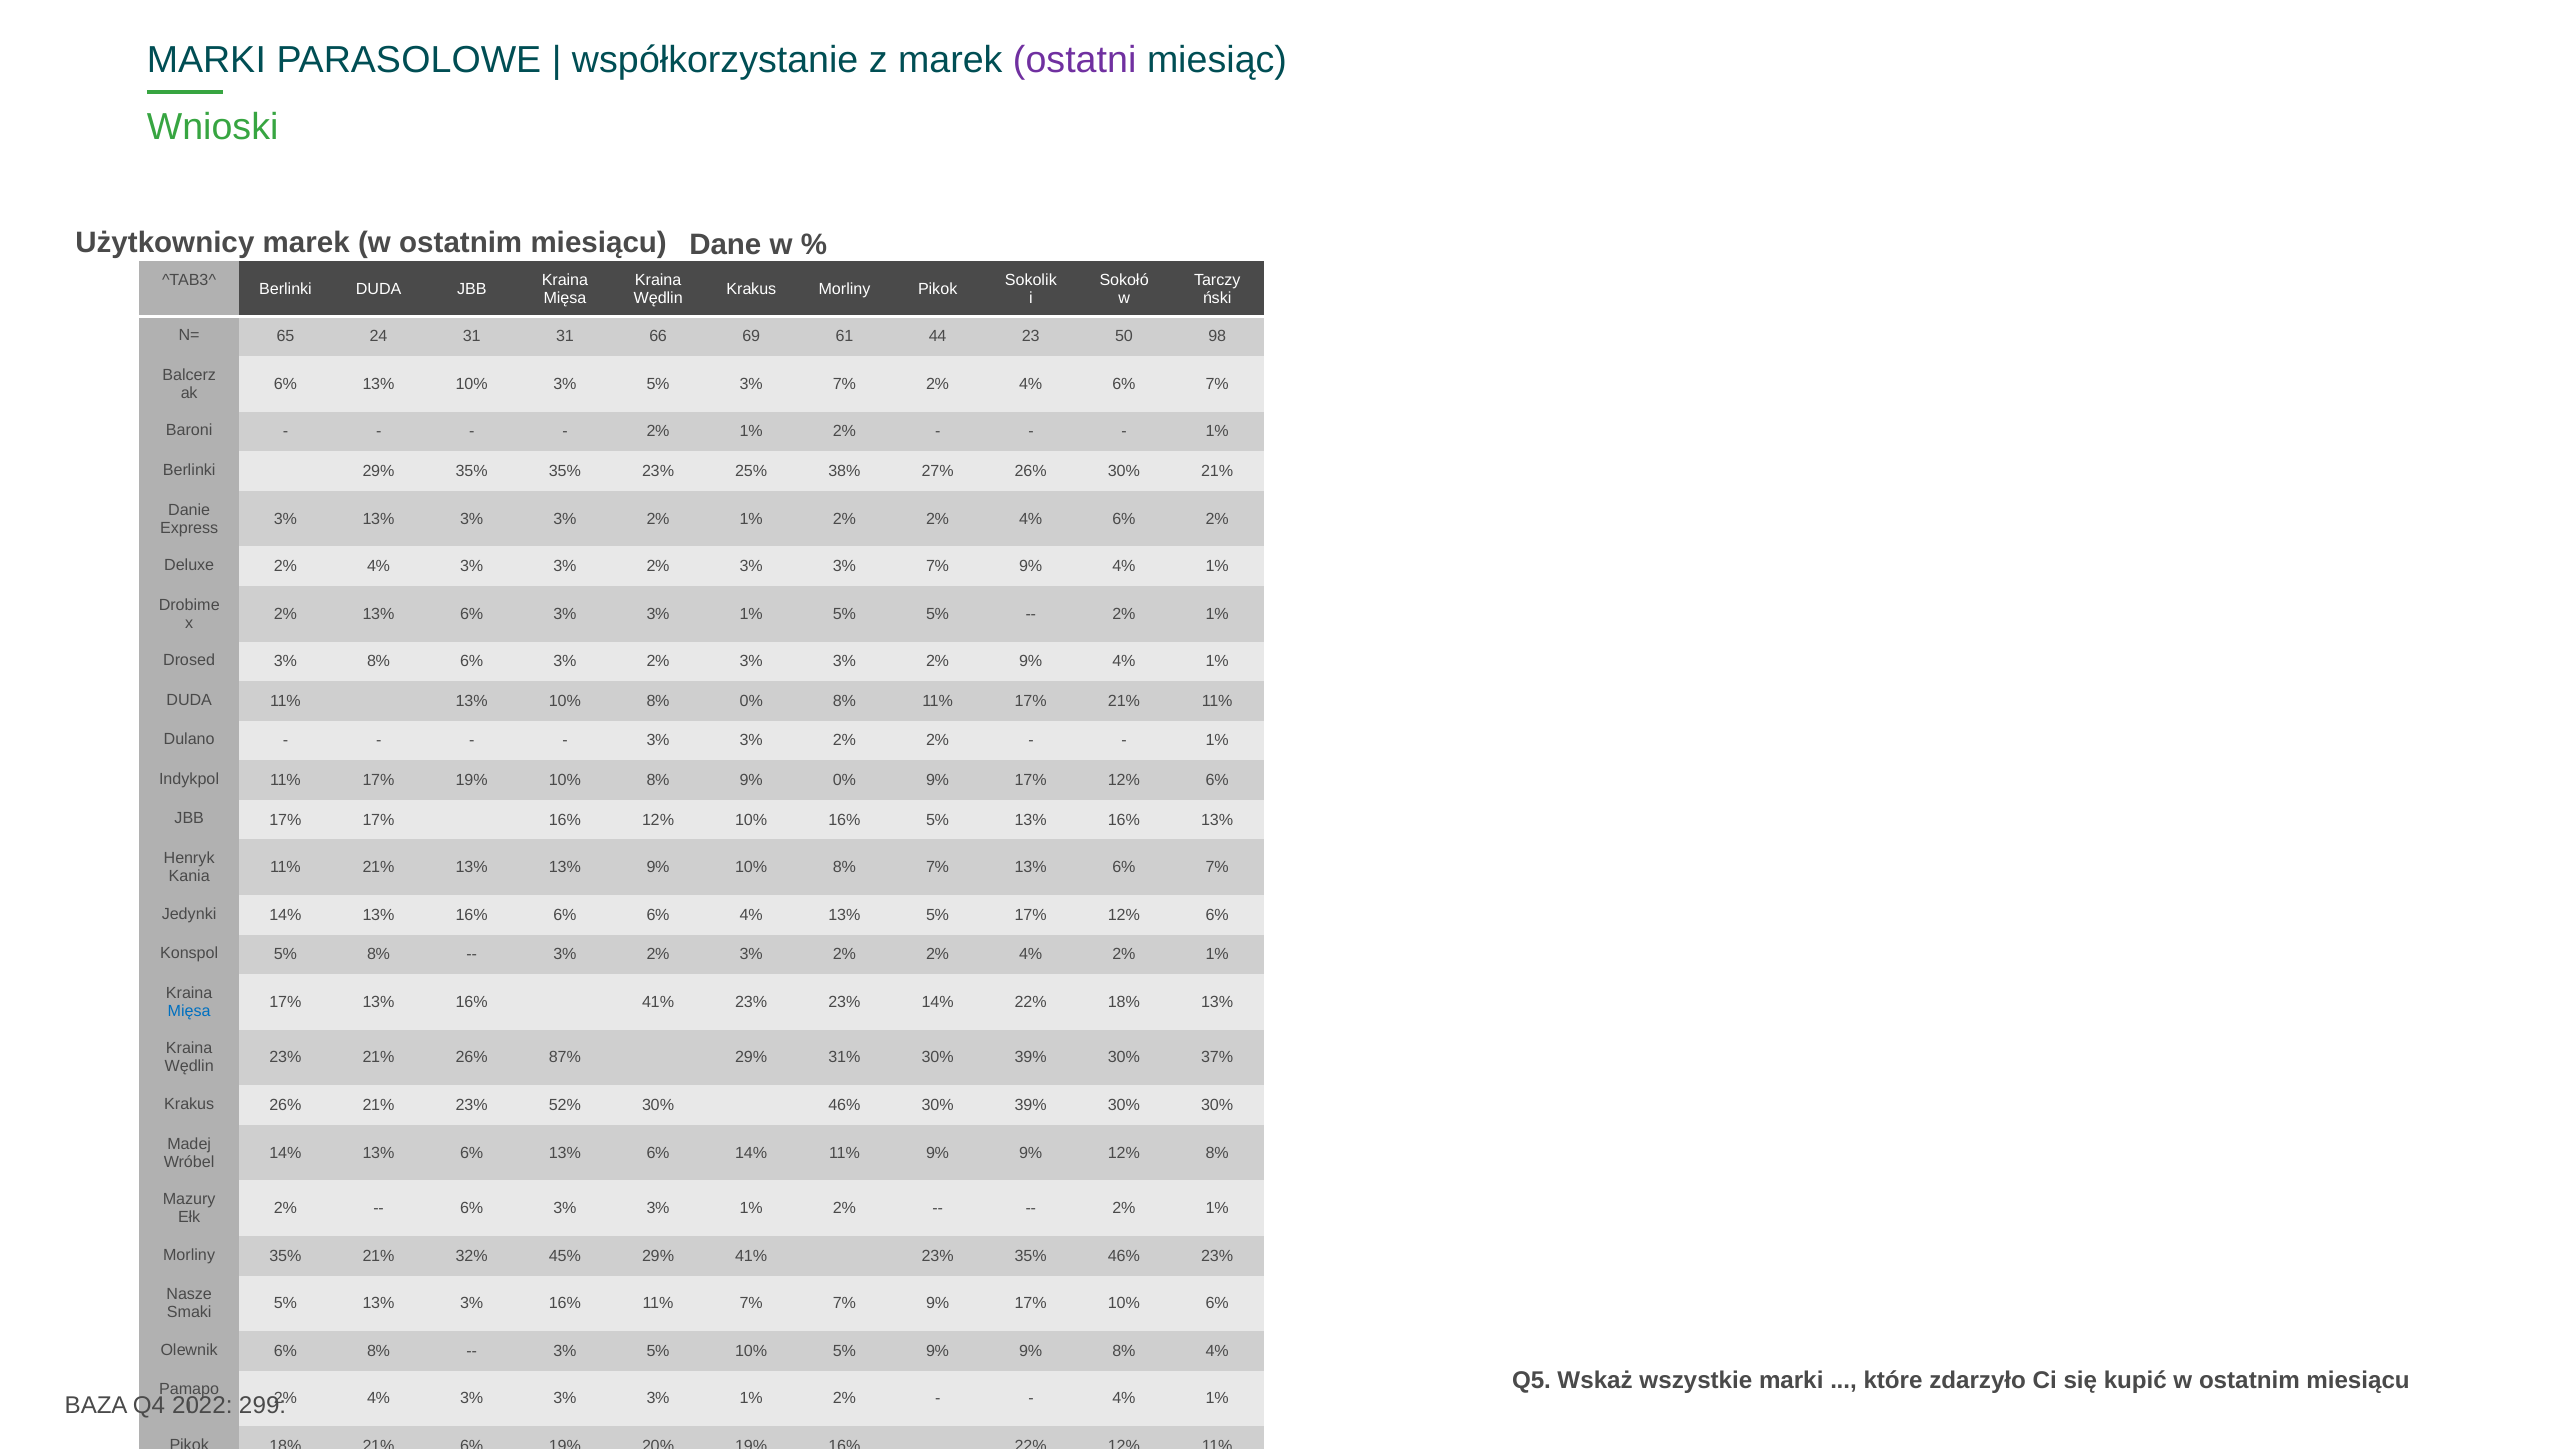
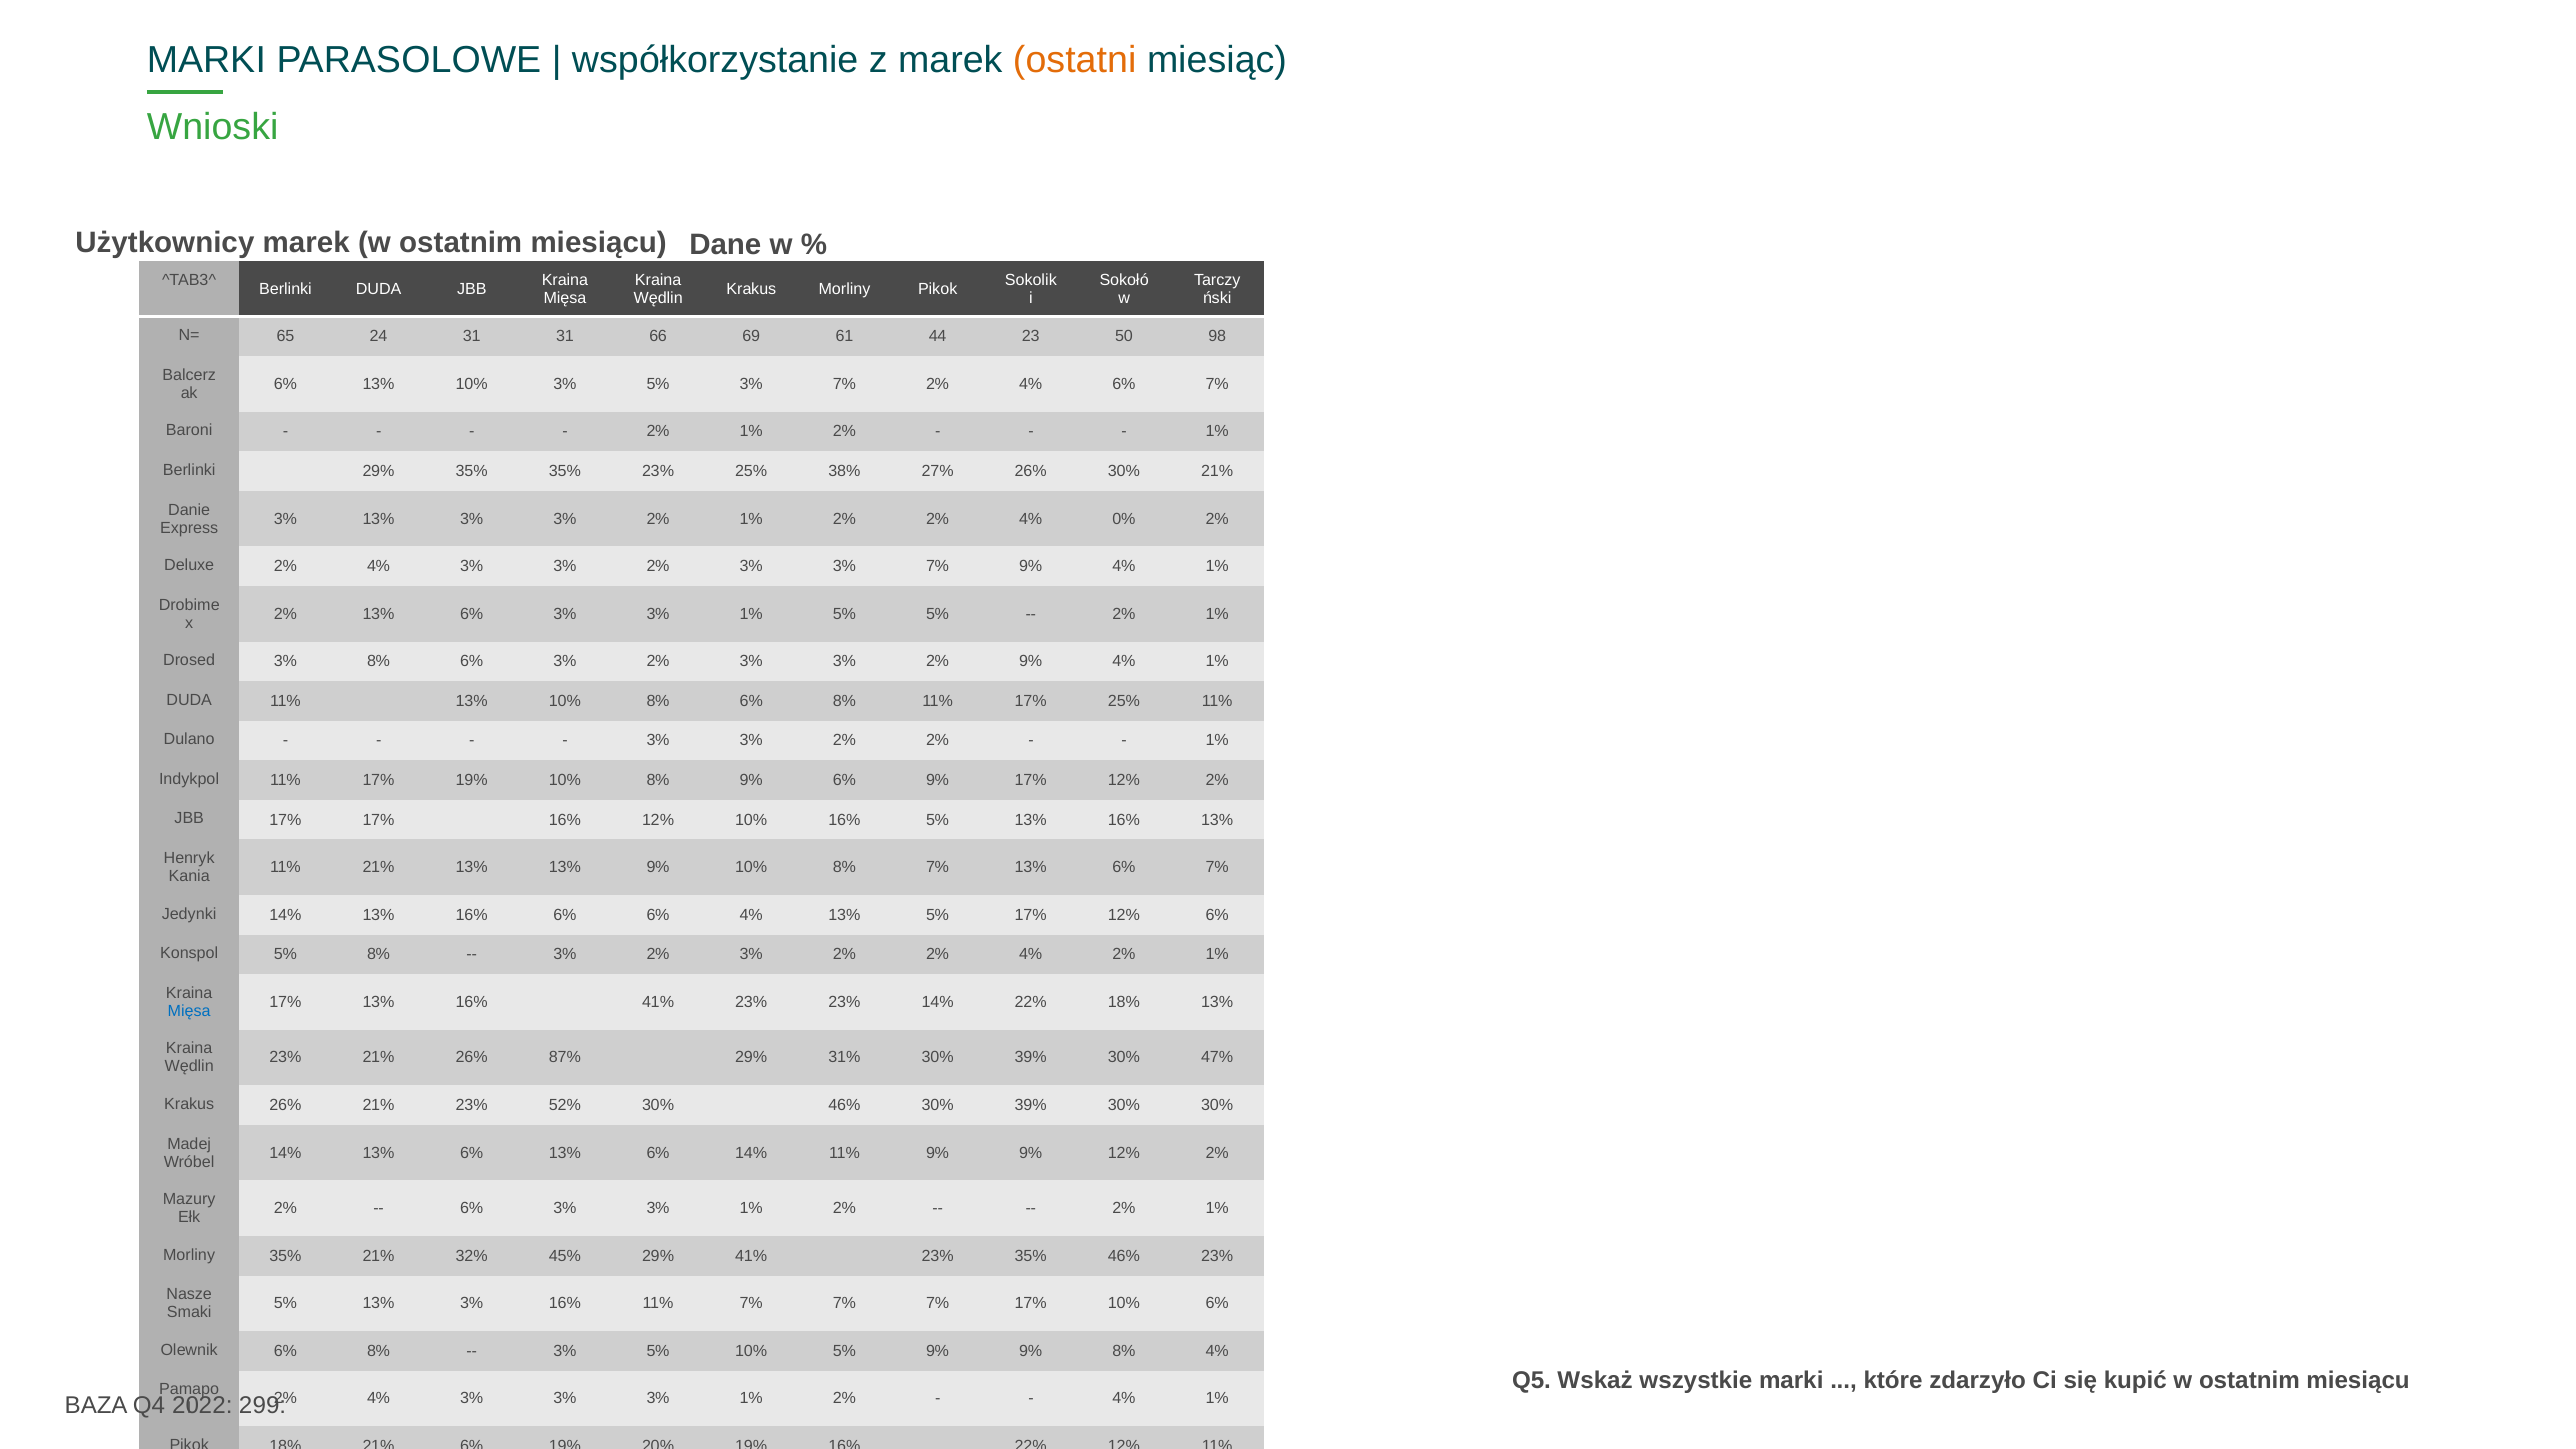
ostatni colour: purple -> orange (1075, 60)
2% 2% 4% 6%: 6% -> 0% (1124, 519)
10% 8% 0%: 0% -> 6% (751, 701)
17% 21%: 21% -> 25% (1124, 701)
9% 0%: 0% -> 6% (844, 780)
9% 17% 12% 6%: 6% -> 2% (1217, 780)
37%: 37% -> 47% (1217, 1058)
9% 12% 8%: 8% -> 2% (1217, 1153)
7% 7% 9%: 9% -> 7% (938, 1303)
